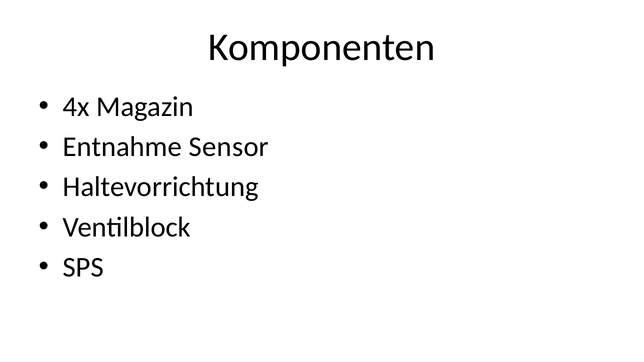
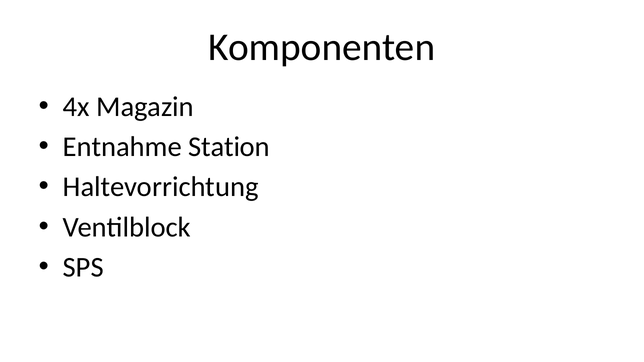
Sensor: Sensor -> Station (229, 147)
